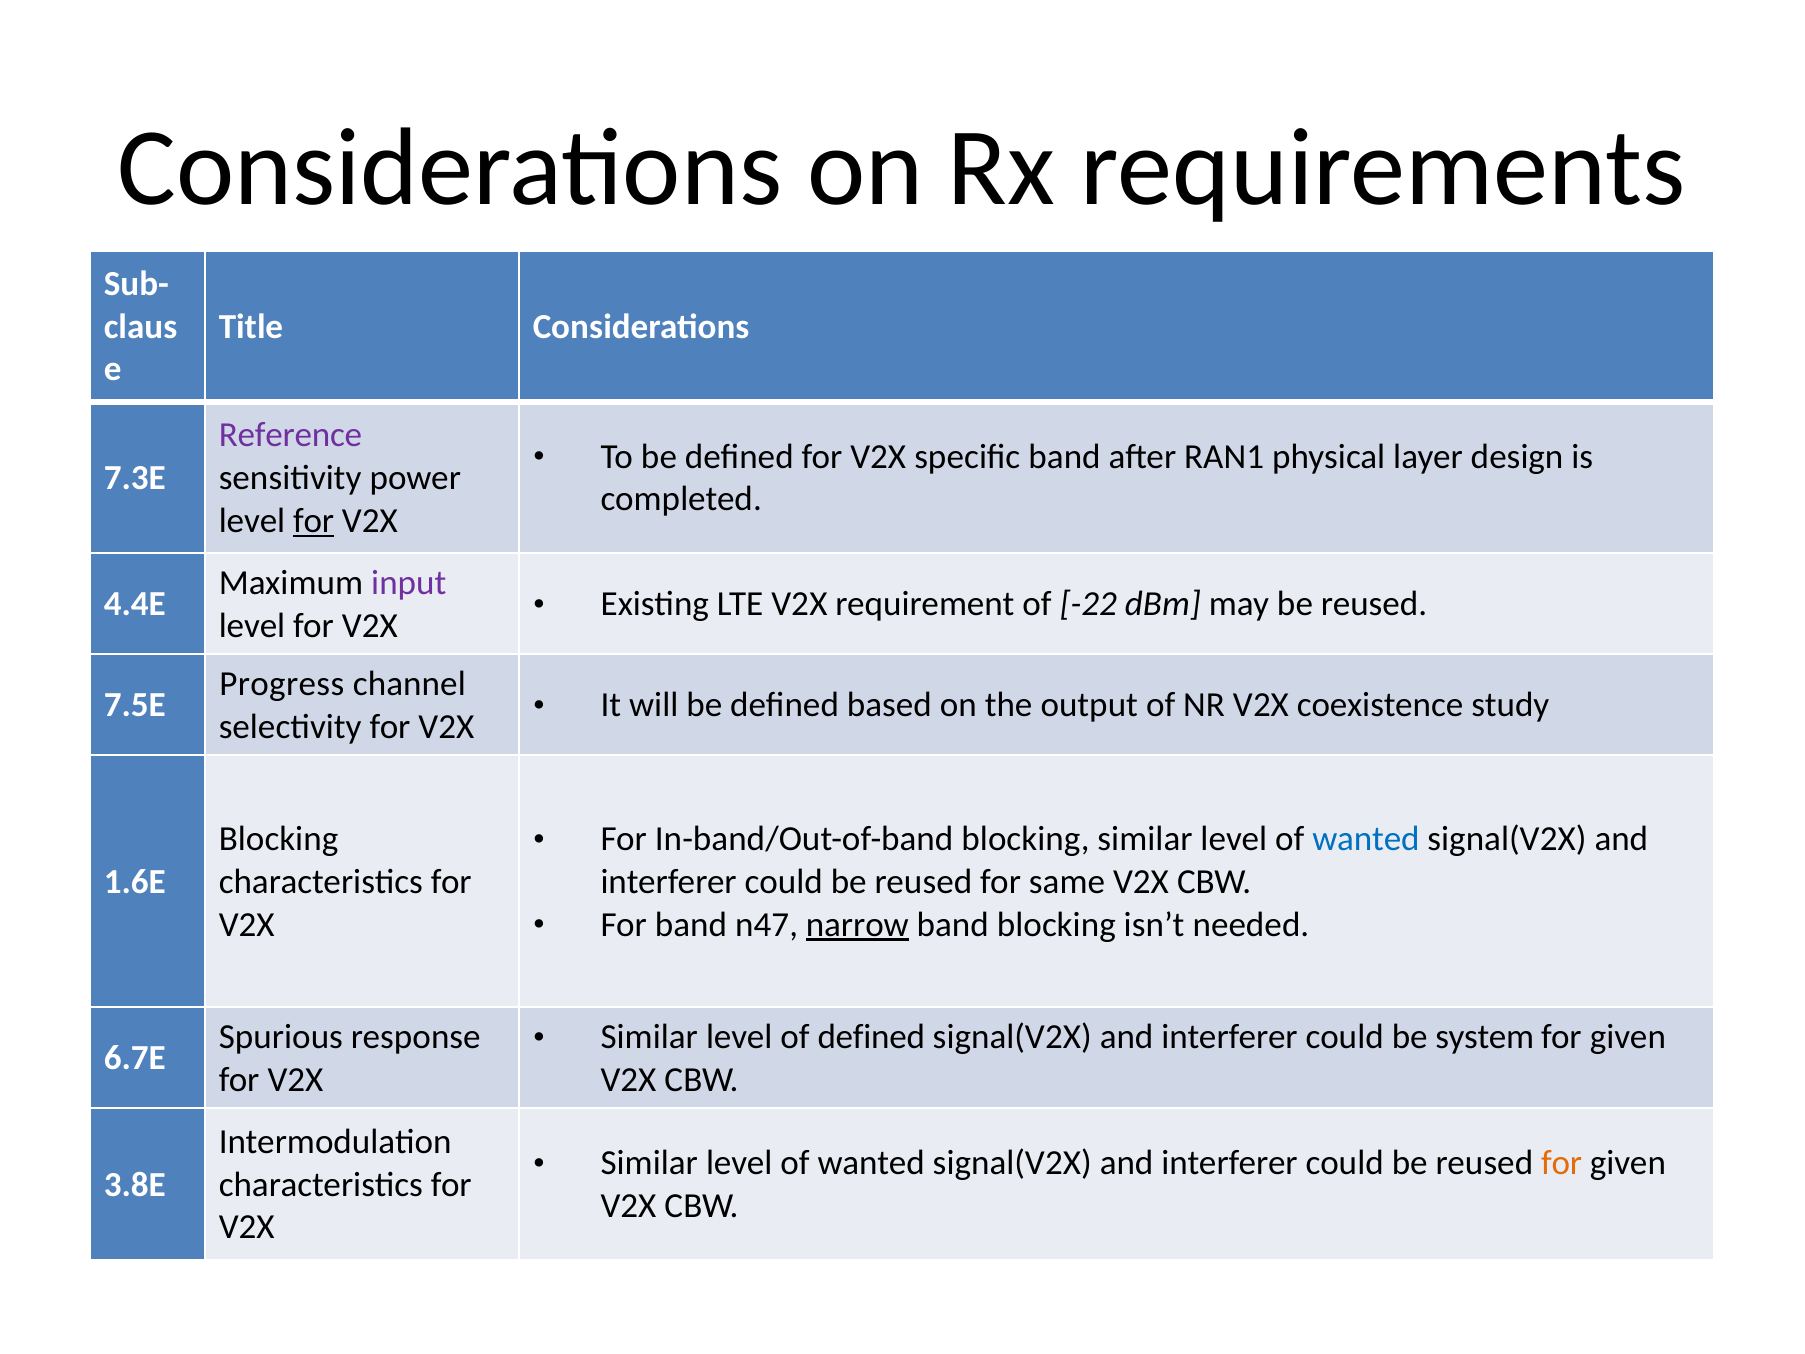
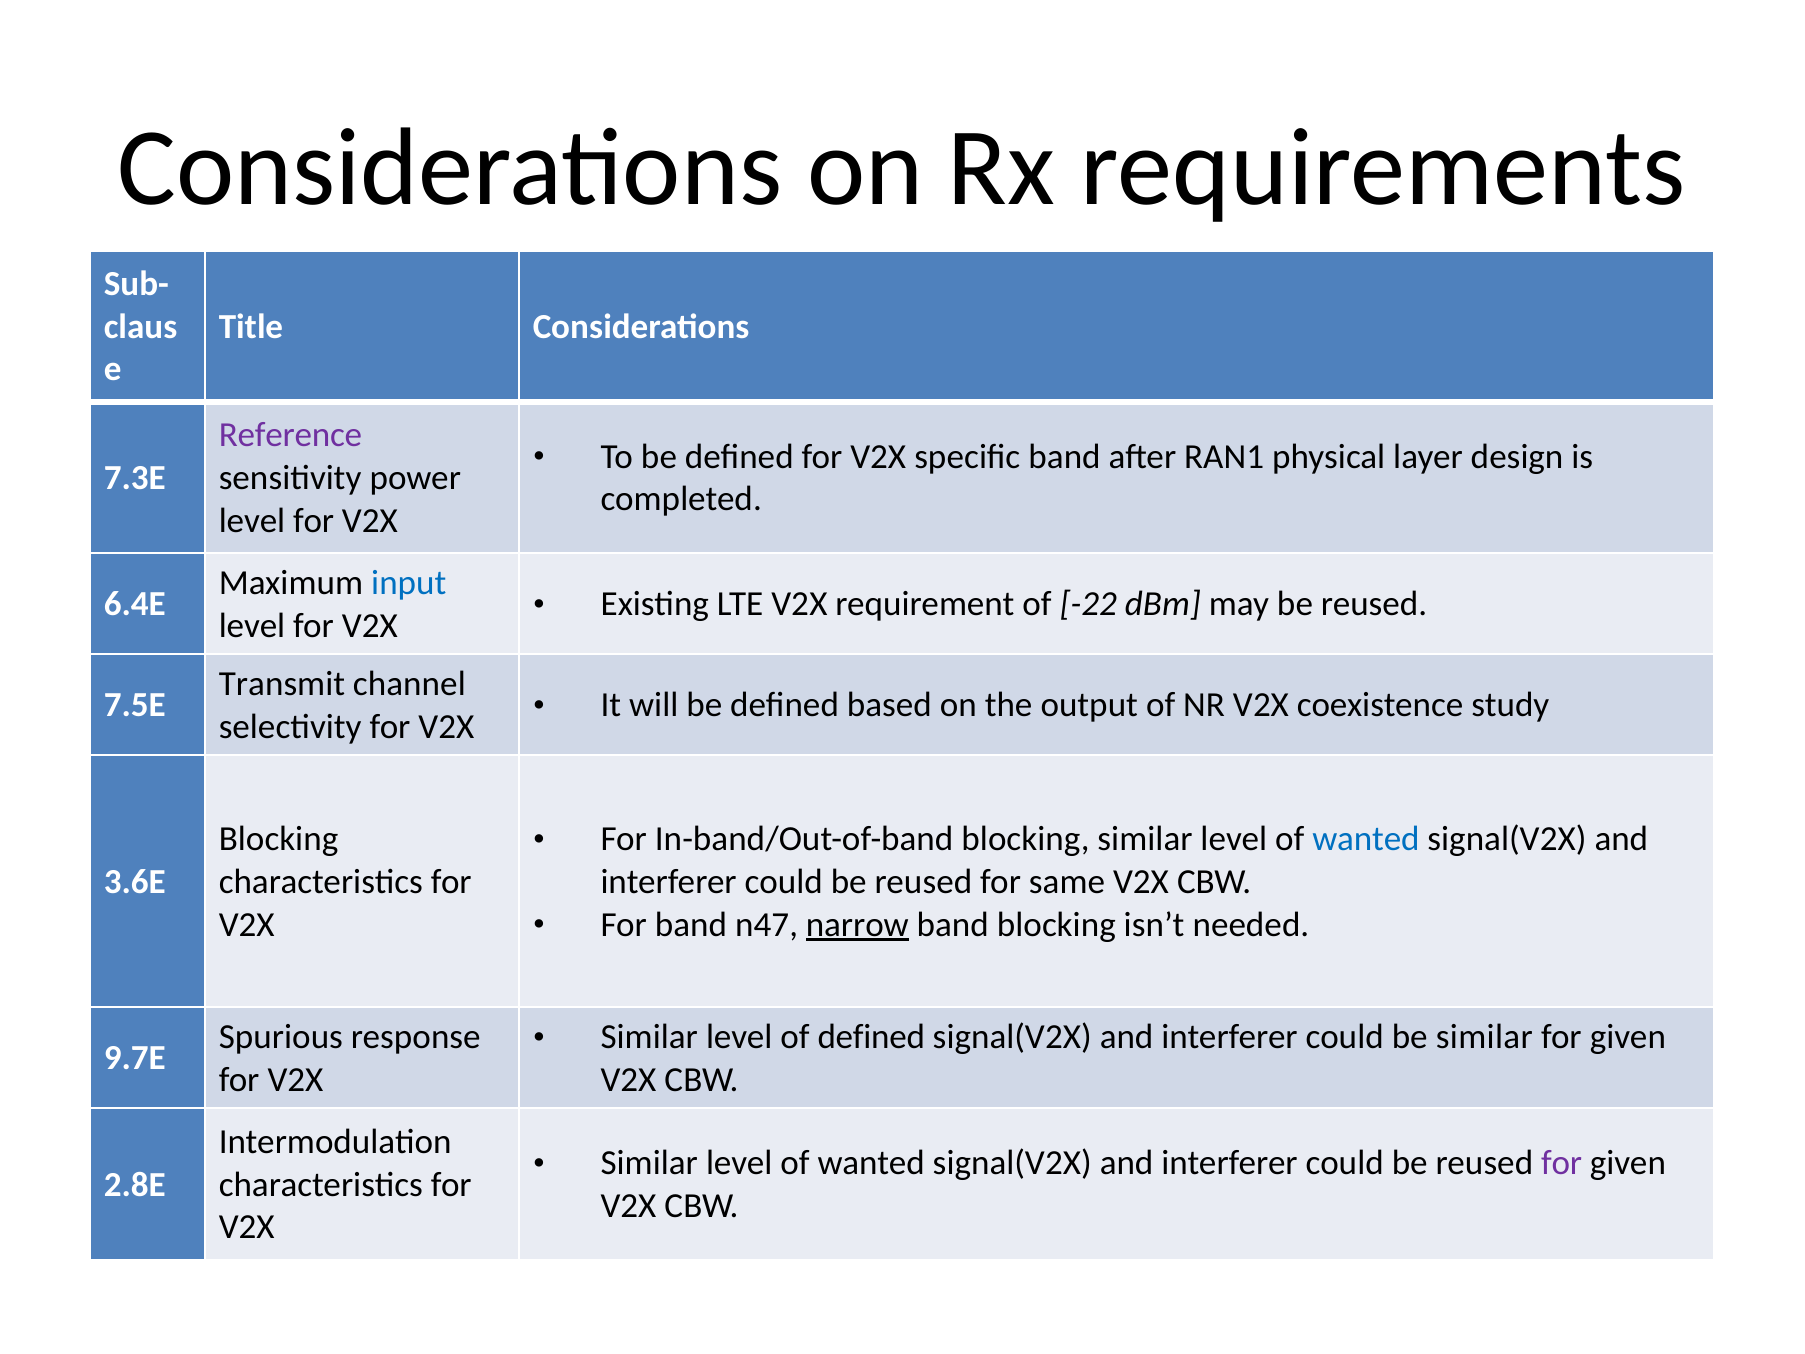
for underline: present -> none (314, 521)
input colour: purple -> blue (409, 583)
4.4E: 4.4E -> 6.4E (135, 604)
Progress: Progress -> Transmit (282, 684)
1.6E: 1.6E -> 3.6E (135, 882)
be system: system -> similar (1484, 1037)
6.7E: 6.7E -> 9.7E (135, 1058)
for colour: orange -> purple (1562, 1163)
3.8E: 3.8E -> 2.8E (135, 1184)
